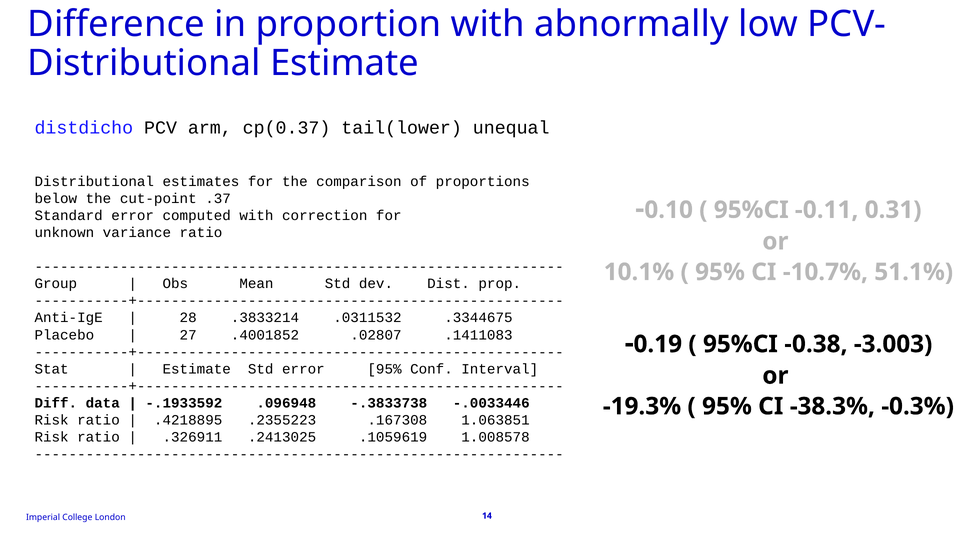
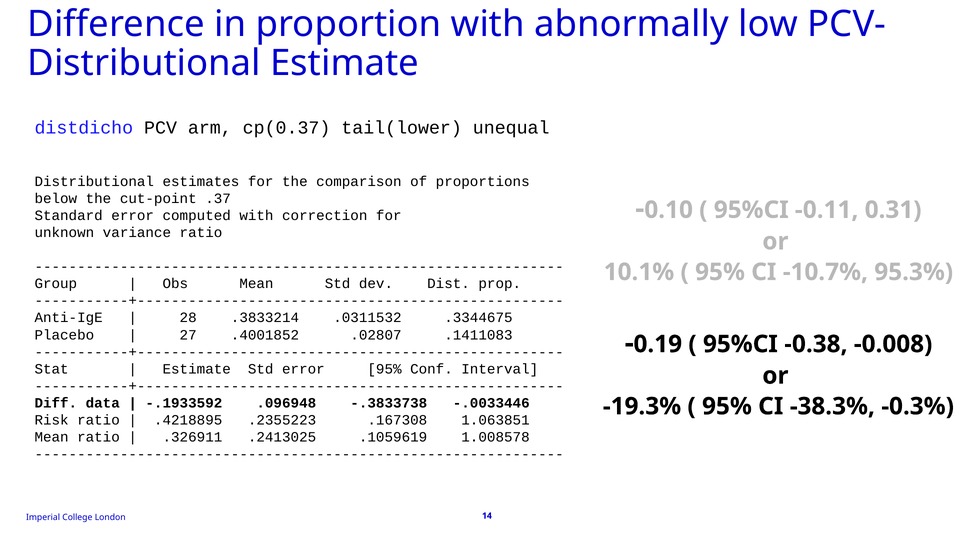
51.1%: 51.1% -> 95.3% (914, 272)
-3.003: -3.003 -> -0.008 (893, 344)
Risk: Risk -> Mean (52, 437)
